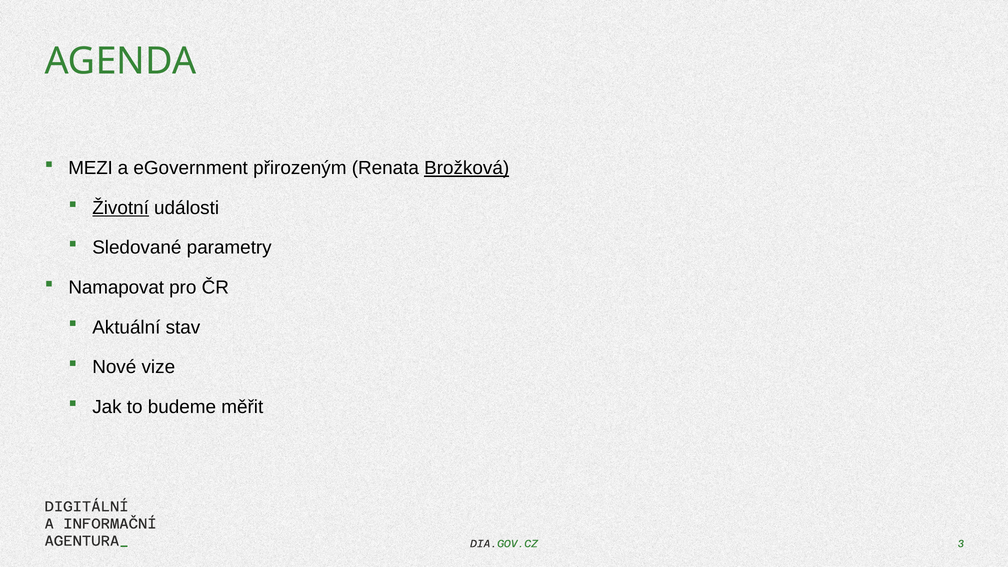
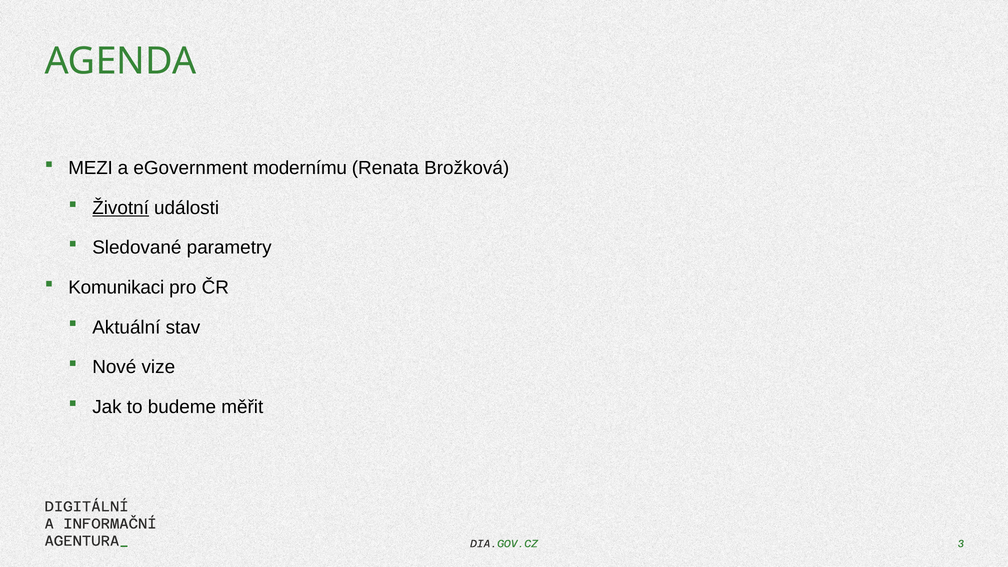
přirozeným: přirozeným -> modernímu (300, 168)
Brožková underline: present -> none (467, 168)
Namapovat: Namapovat -> Komunikaci (116, 287)
